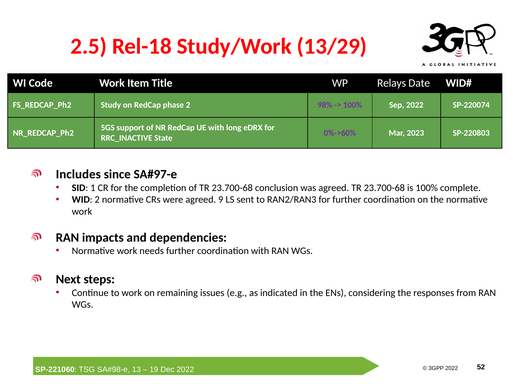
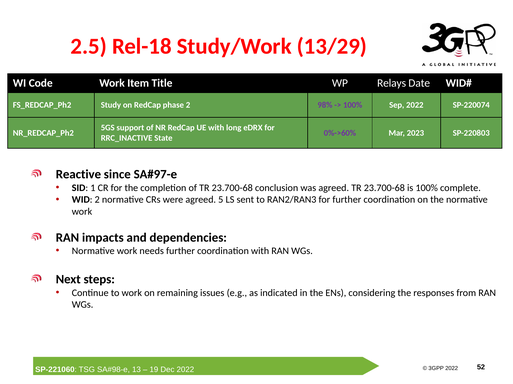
Includes: Includes -> Reactive (78, 175)
9: 9 -> 5 (221, 200)
